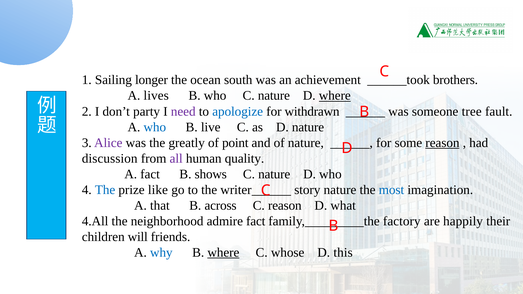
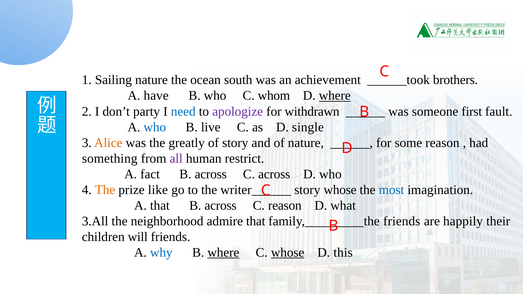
Sailing longer: longer -> nature (151, 80)
lives: lives -> have (156, 96)
who C nature: nature -> whom (274, 96)
need colour: purple -> blue (183, 111)
apologize colour: blue -> purple (238, 111)
tree: tree -> first (472, 111)
D nature: nature -> single (308, 127)
Alice colour: purple -> orange (108, 143)
of point: point -> story (235, 143)
reason underline: present -> none (442, 143)
discussion: discussion -> something (110, 158)
quality: quality -> restrict (245, 158)
shows: shows -> across (211, 174)
nature: nature -> across (274, 174)
The colour: blue -> orange (105, 190)
story nature: nature -> whose (340, 190)
4.All: 4.All -> 3.All (95, 221)
admire fact: fact -> that (256, 221)
factory: factory -> friends (402, 221)
whose underline: none -> present (288, 253)
